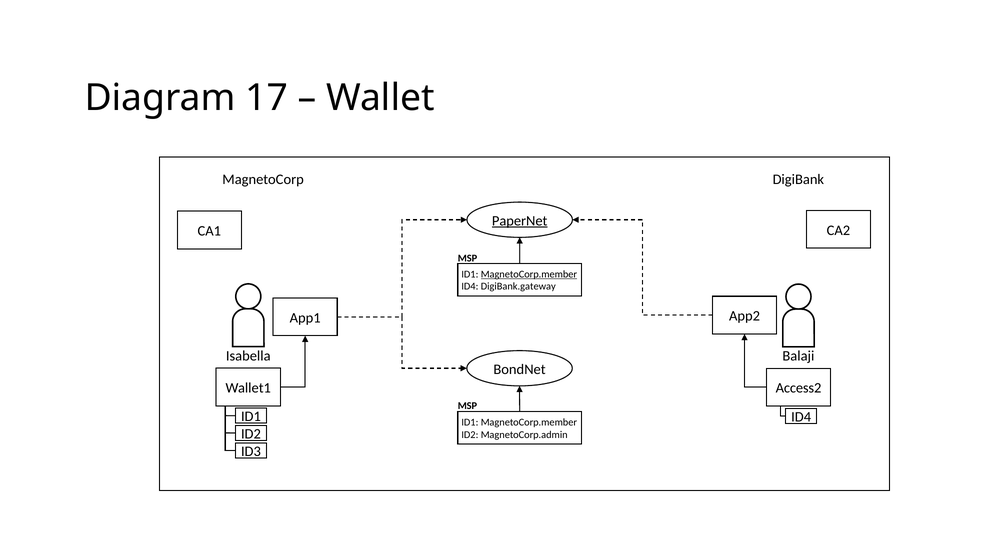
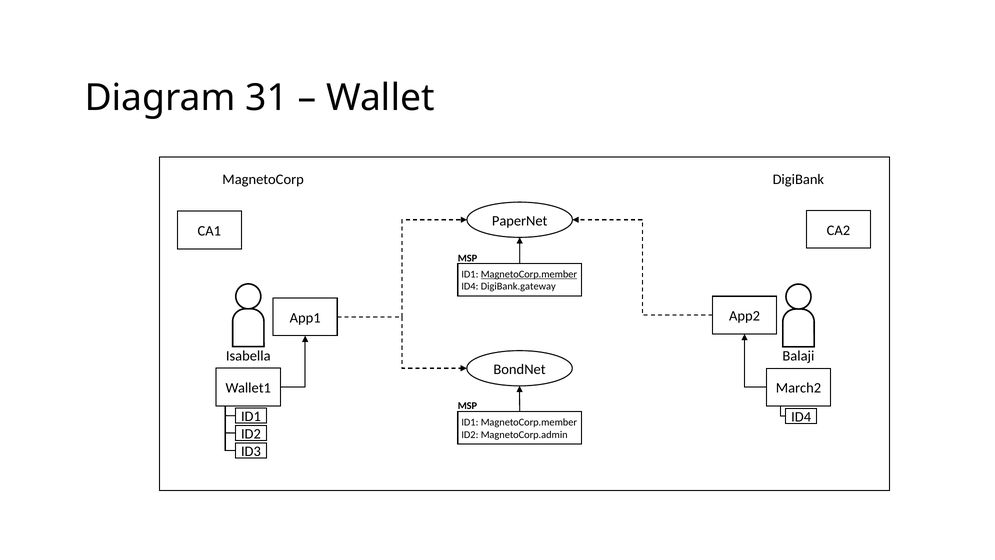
17: 17 -> 31 (267, 98)
PaperNet underline: present -> none (520, 221)
Access2: Access2 -> March2 (798, 388)
